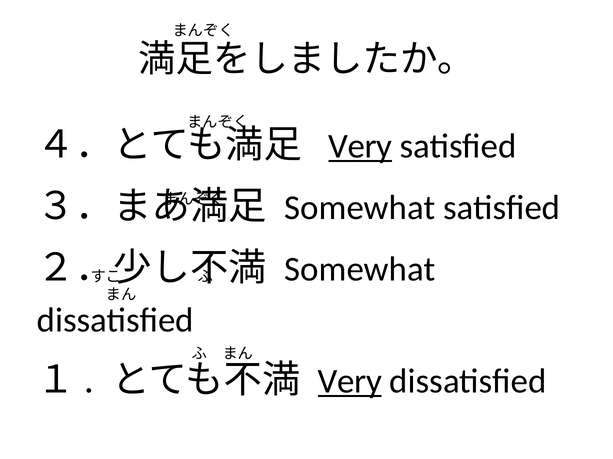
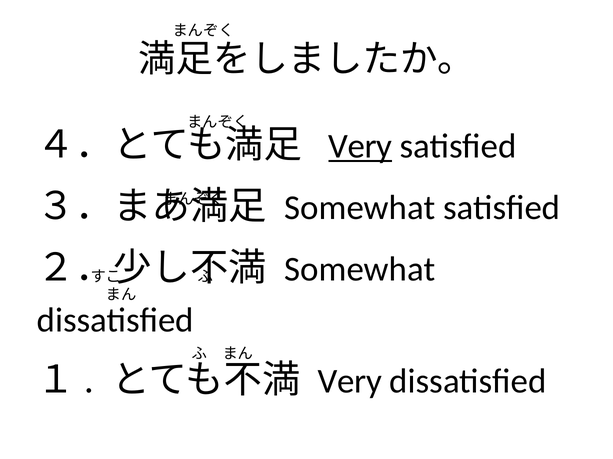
Very underline: present -> none (350, 382)
